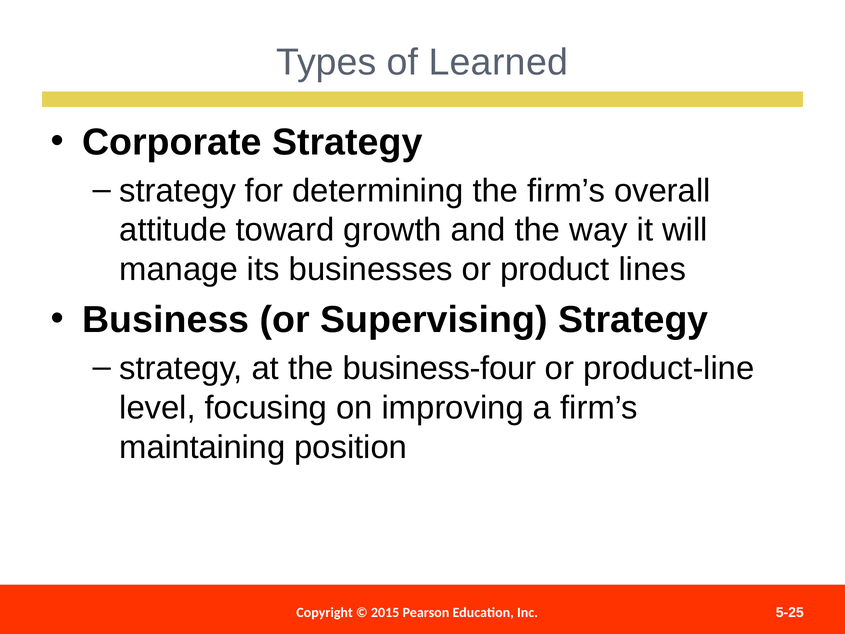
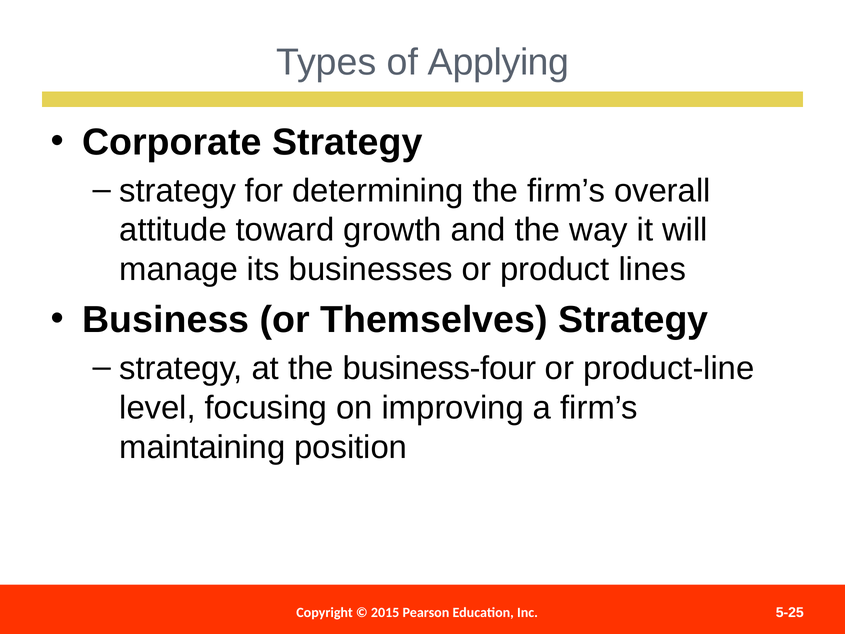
Learned: Learned -> Applying (499, 62)
Supervising: Supervising -> Themselves (434, 320)
